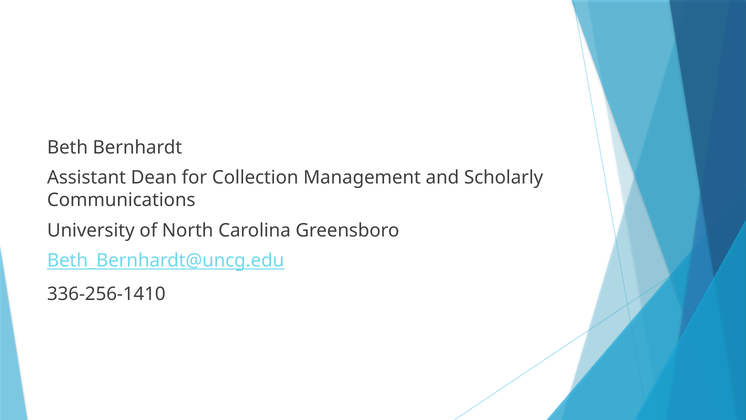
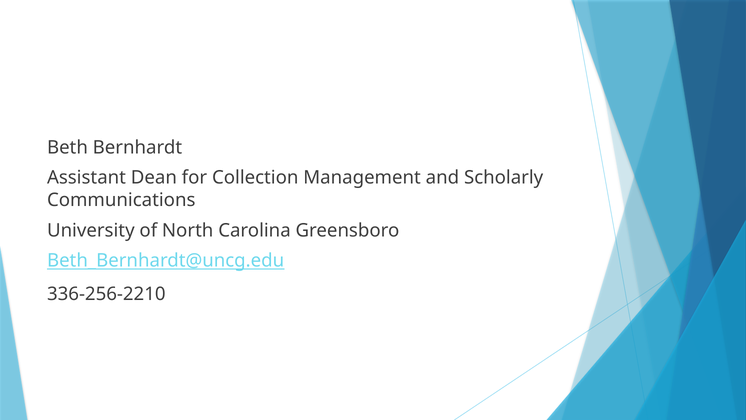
336-256-1410: 336-256-1410 -> 336-256-2210 (106, 294)
